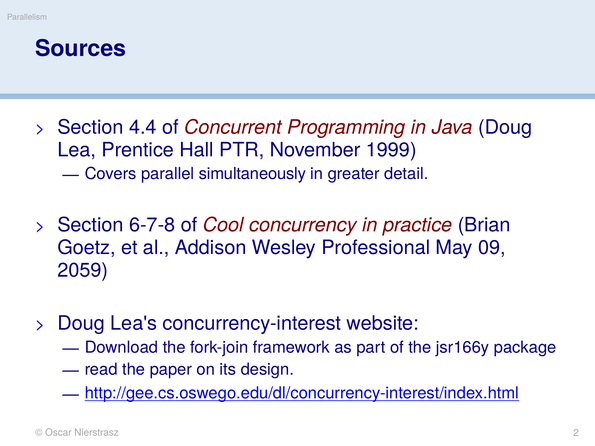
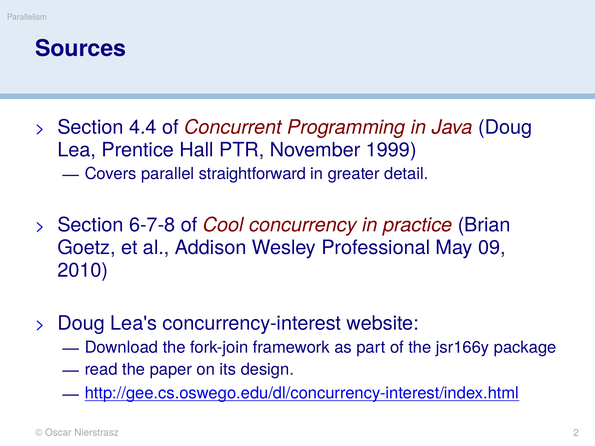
simultaneously: simultaneously -> straightforward (252, 174)
2059: 2059 -> 2010 (83, 270)
